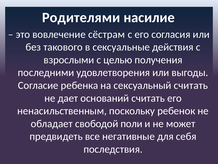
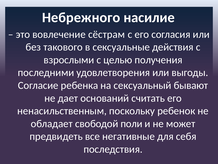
Родителями: Родителями -> Небрежного (81, 17)
сексуальный считать: считать -> бывают (191, 85)
